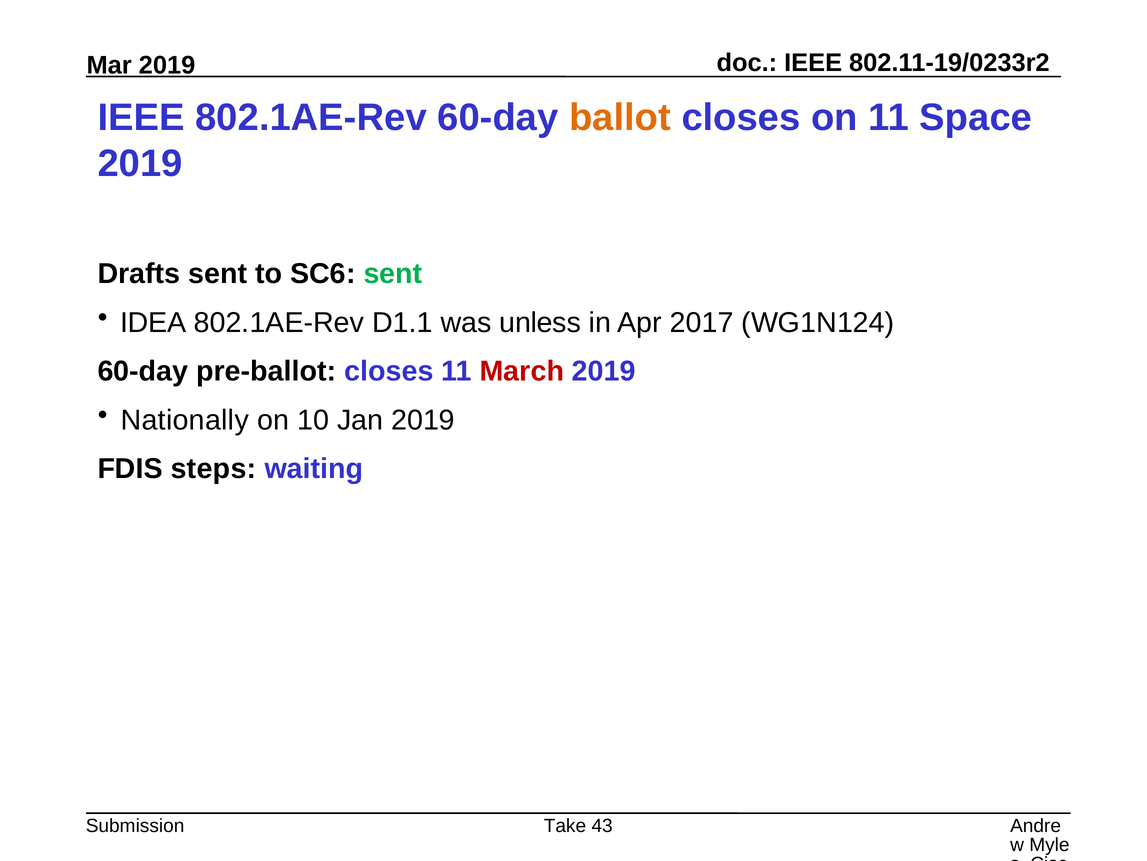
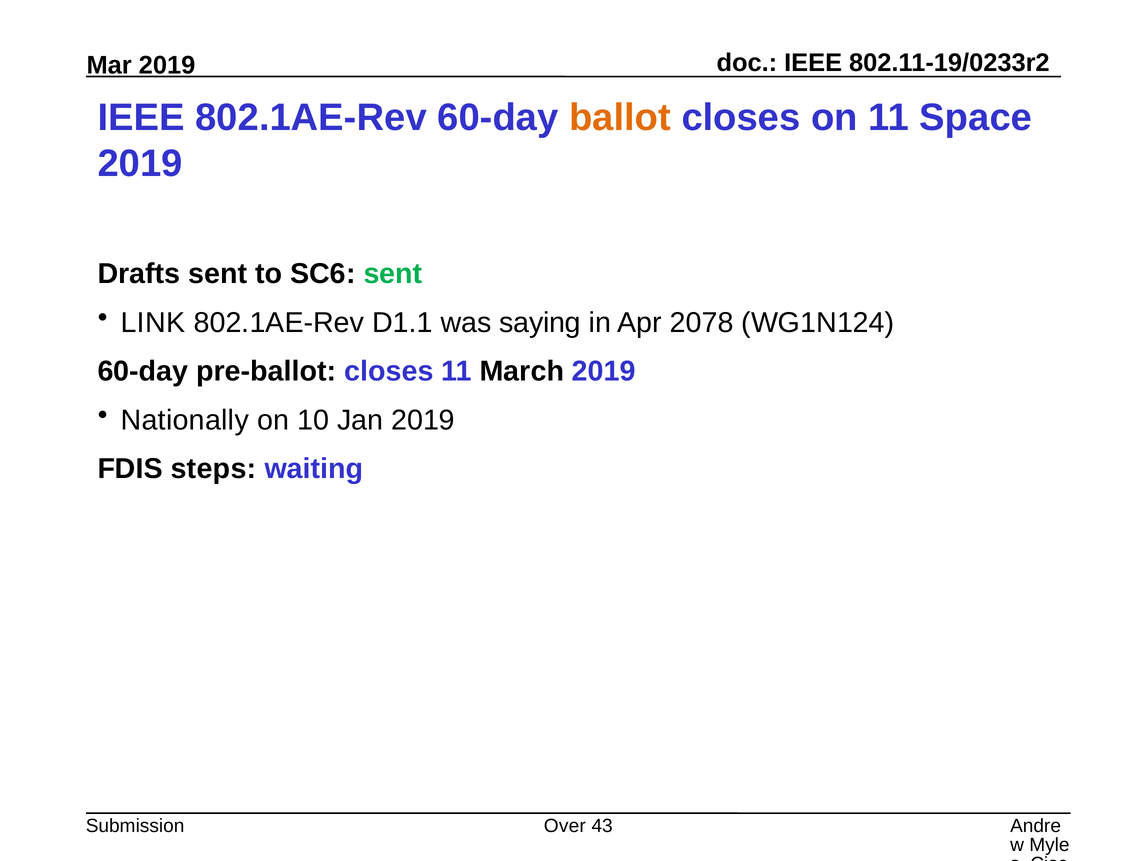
IDEA: IDEA -> LINK (153, 322)
unless: unless -> saying (540, 322)
2017: 2017 -> 2078 (702, 322)
March colour: red -> black (522, 371)
Take: Take -> Over (565, 825)
